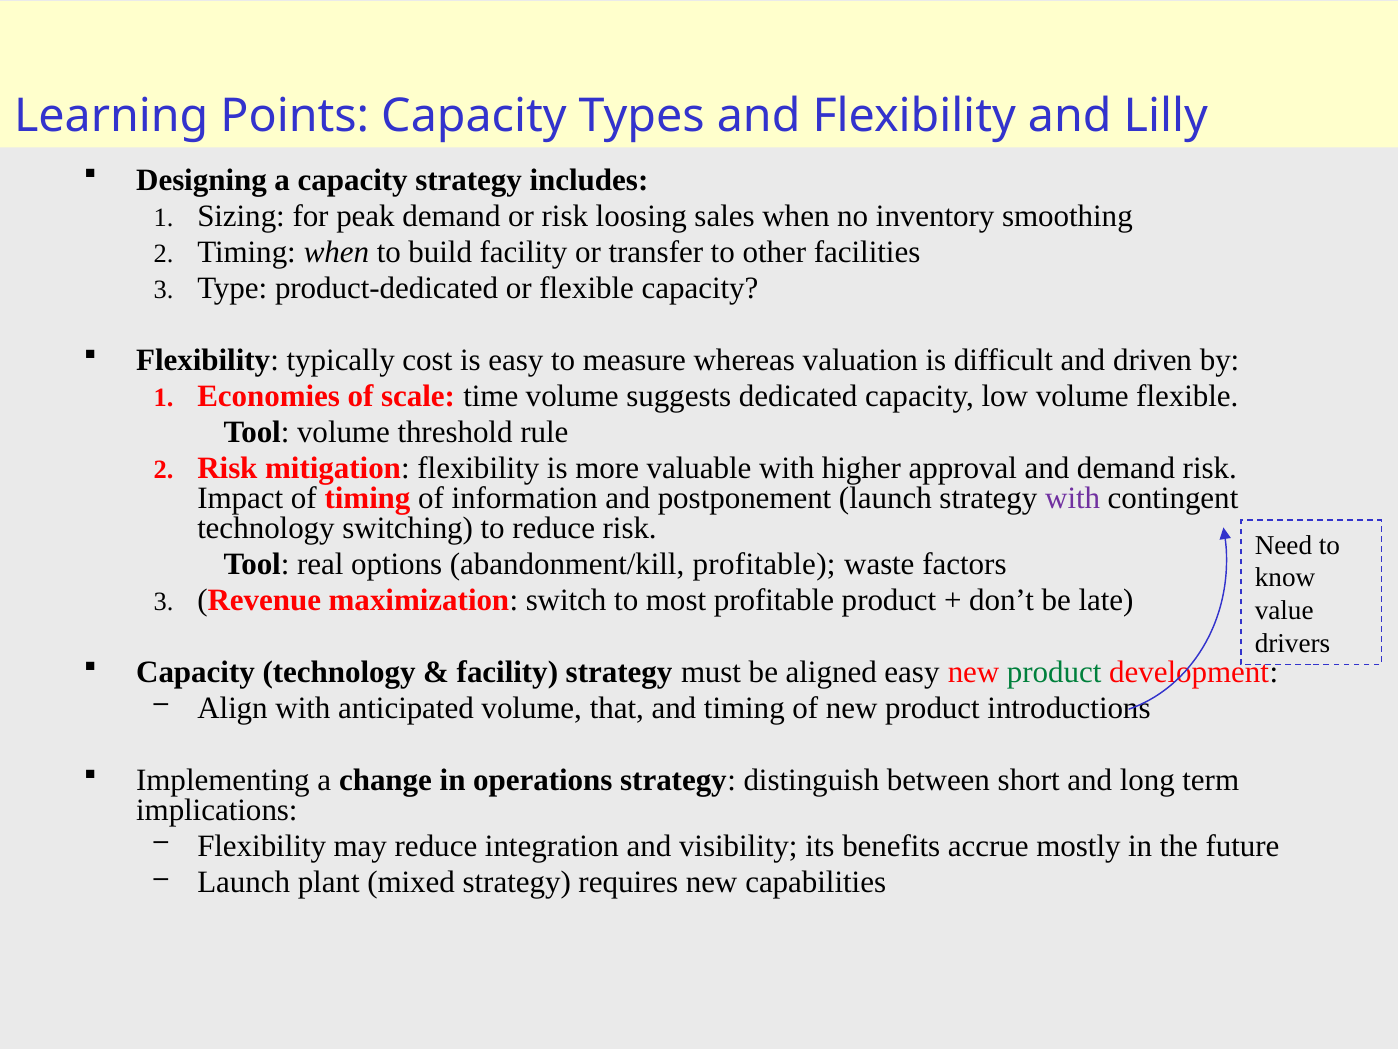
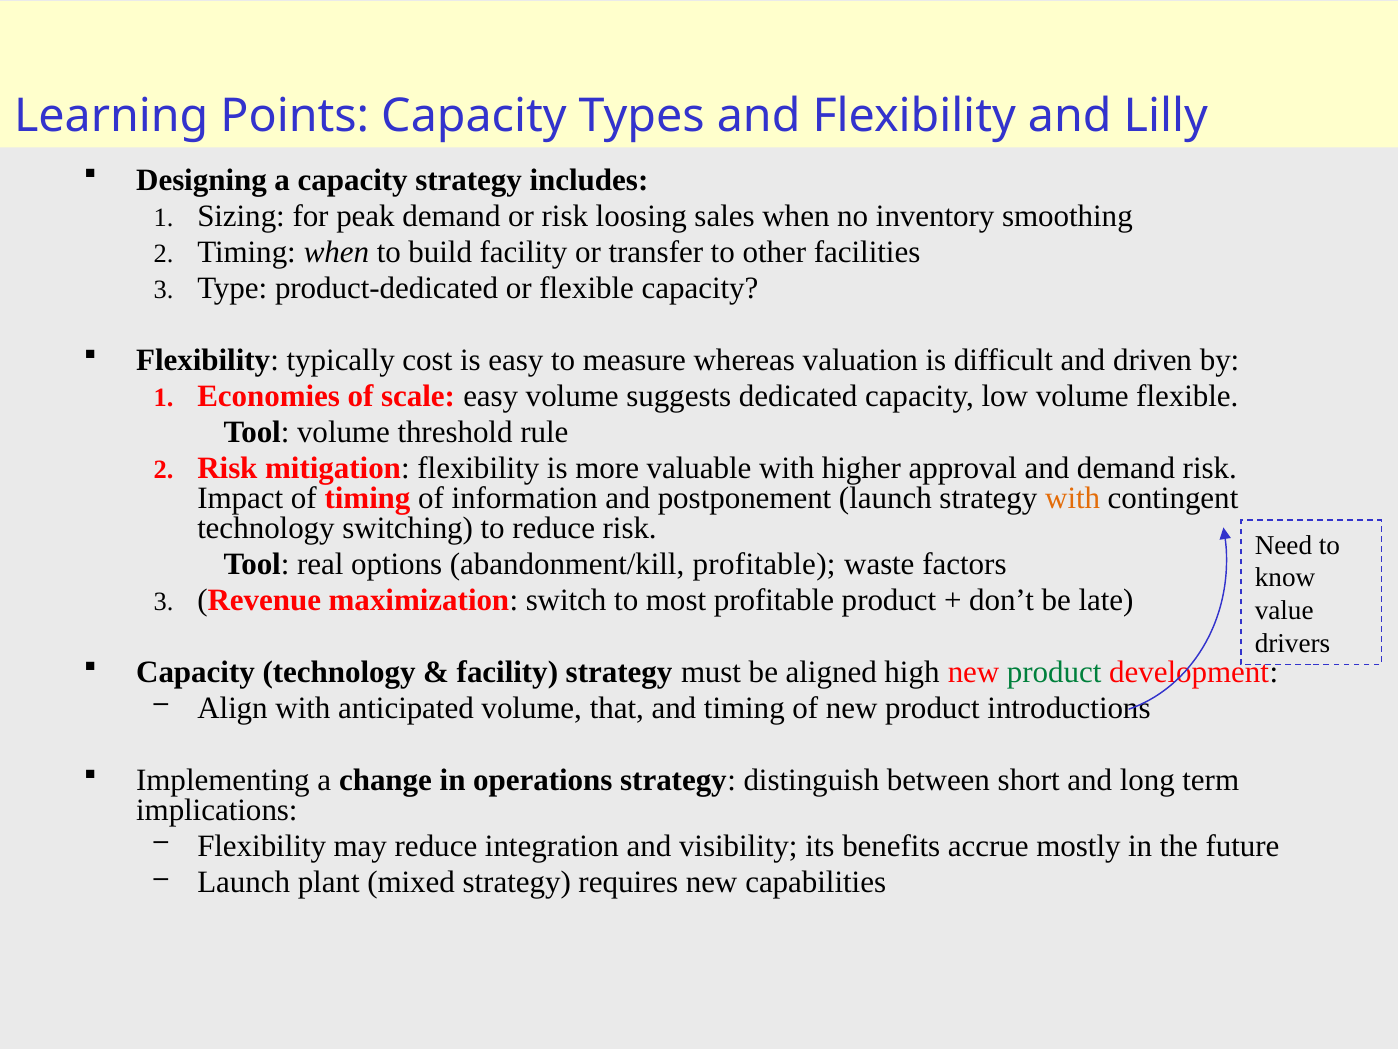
scale time: time -> easy (491, 396)
with colour: purple -> orange (1073, 498)
aligned easy: easy -> high (912, 672)
